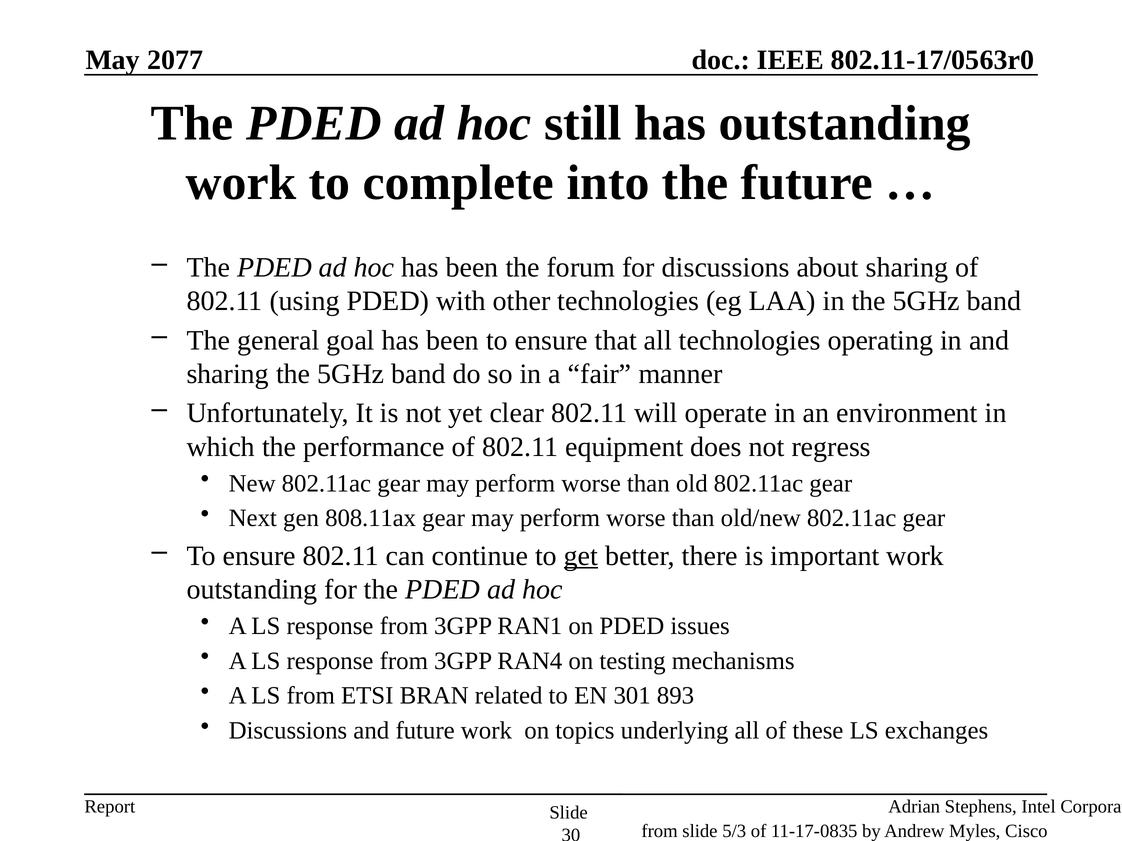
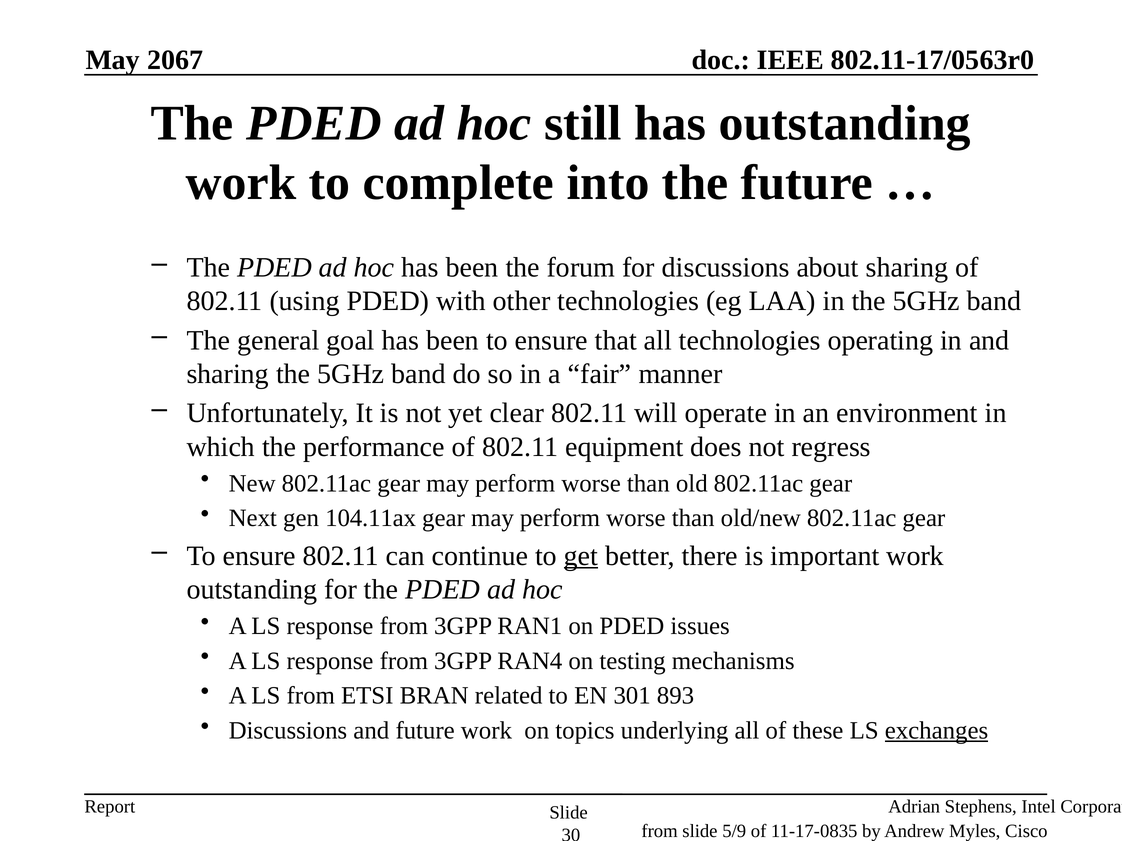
2077: 2077 -> 2067 (175, 60)
808.11ax: 808.11ax -> 104.11ax (371, 519)
exchanges underline: none -> present (937, 731)
5/3: 5/3 -> 5/9 (734, 832)
